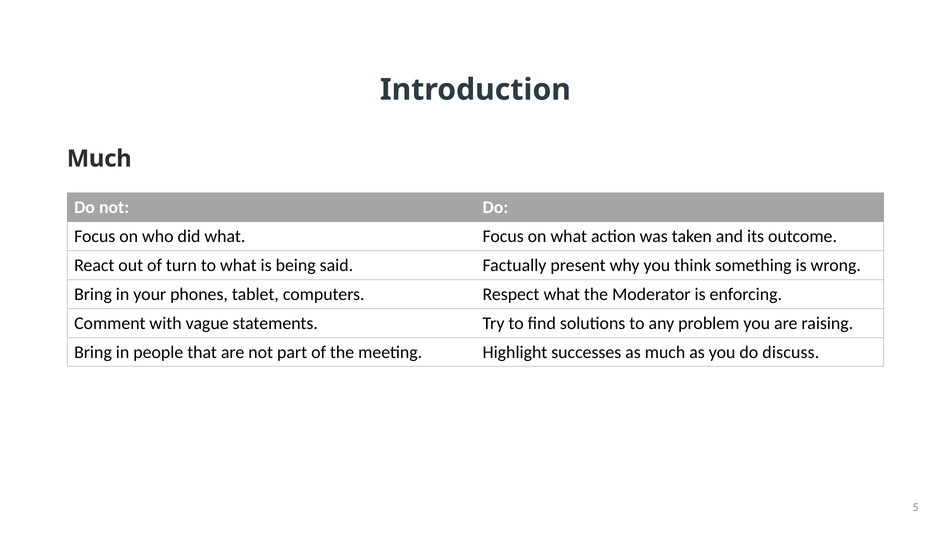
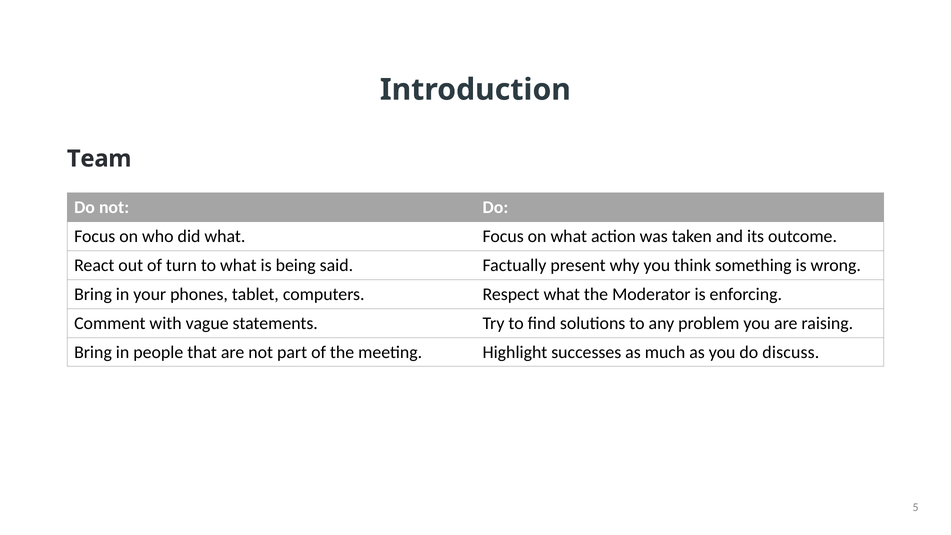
Much: Much -> Team (99, 159)
